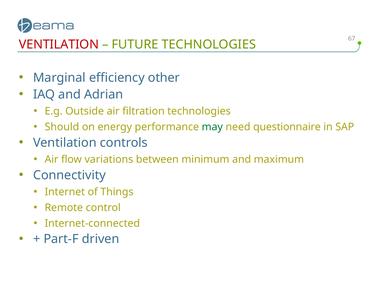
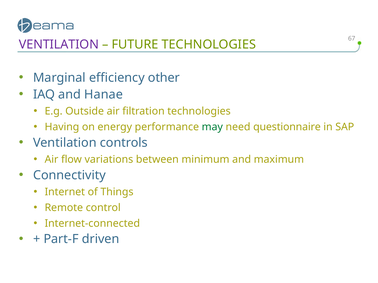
VENTILATION colour: red -> purple (59, 45)
Adrian: Adrian -> Hanae (104, 95)
Should: Should -> Having (62, 127)
